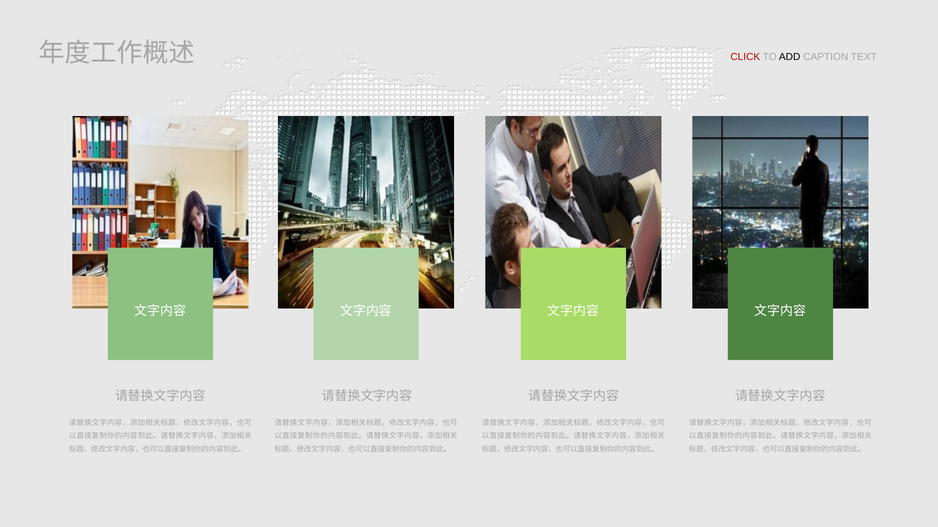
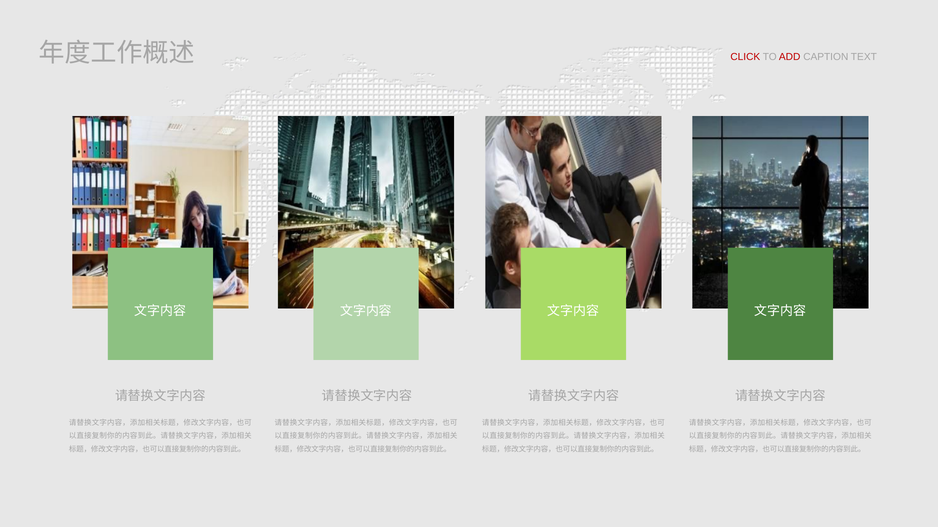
ADD colour: black -> red (790, 57)
